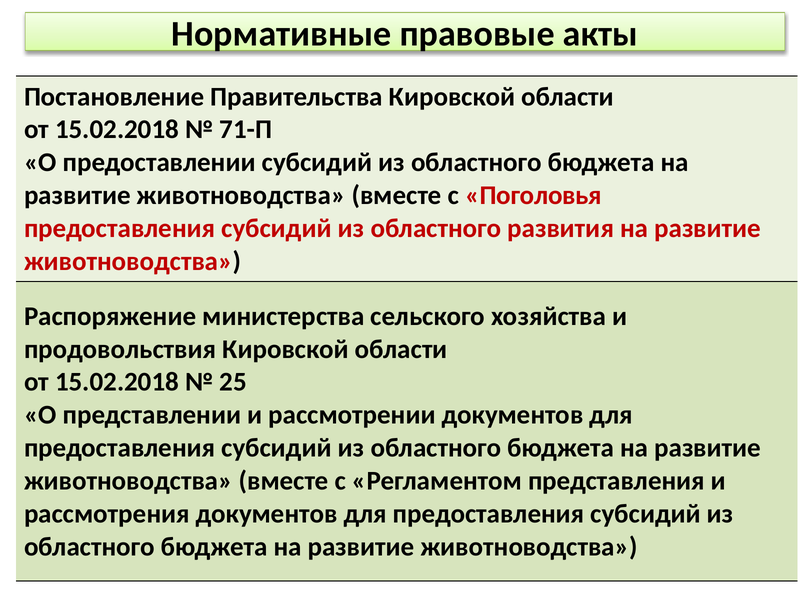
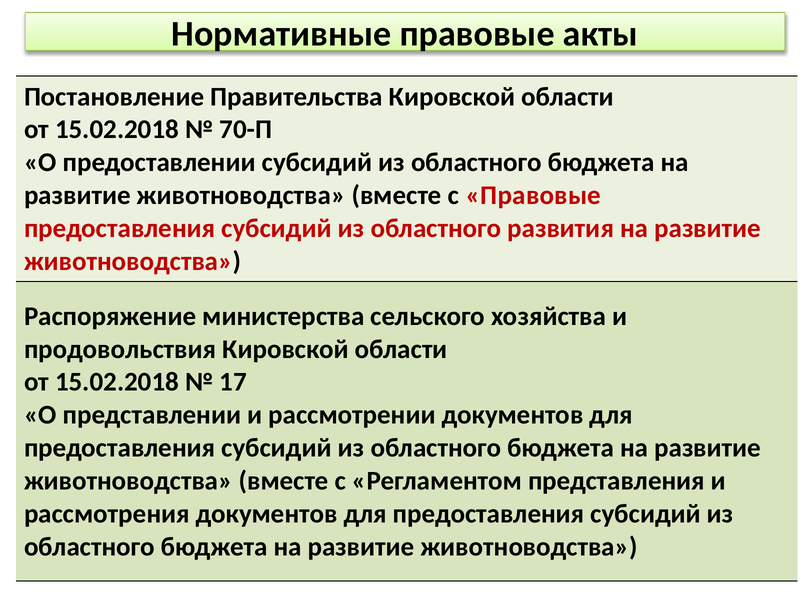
71-П: 71-П -> 70-П (246, 130)
с Поголовья: Поголовья -> Правовые (533, 196)
25: 25 -> 17 (233, 382)
